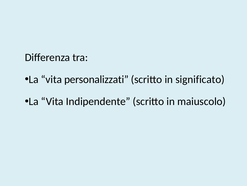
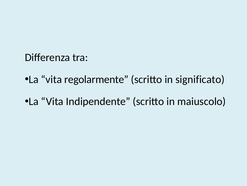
personalizzati: personalizzati -> regolarmente (96, 79)
